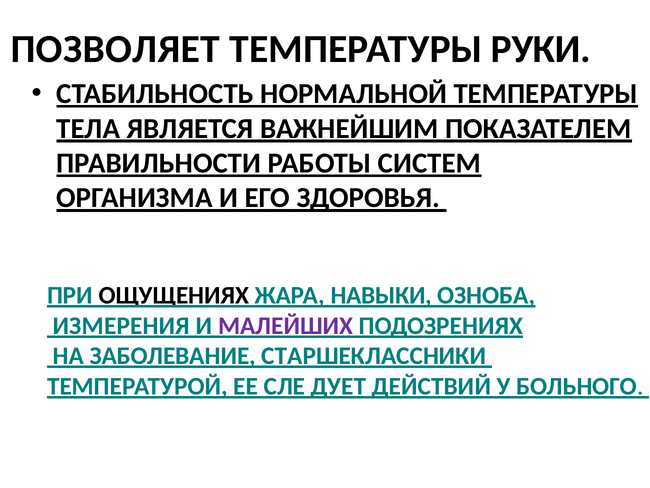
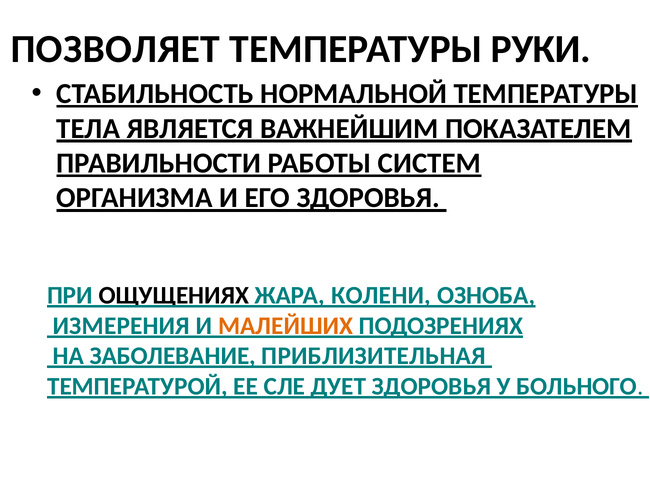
НАВЫКИ: НАВЫКИ -> КОЛЕНИ (381, 295)
МАЛЕЙШИХ colour: purple -> orange (286, 325)
СТАРШЕКЛАССНИКИ: СТАРШЕКЛАССНИКИ -> ПРИБЛИЗИТЕЛЬНАЯ (374, 356)
ДУЕТ ДЕЙСТВИЙ: ДЕЙСТВИЙ -> ЗДОРОВЬЯ (431, 386)
